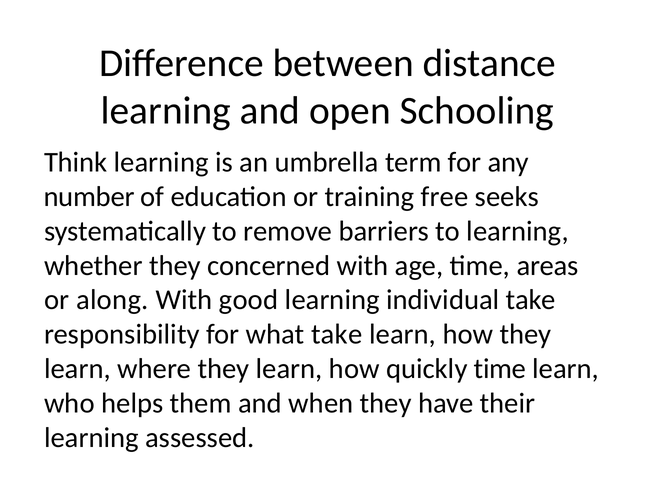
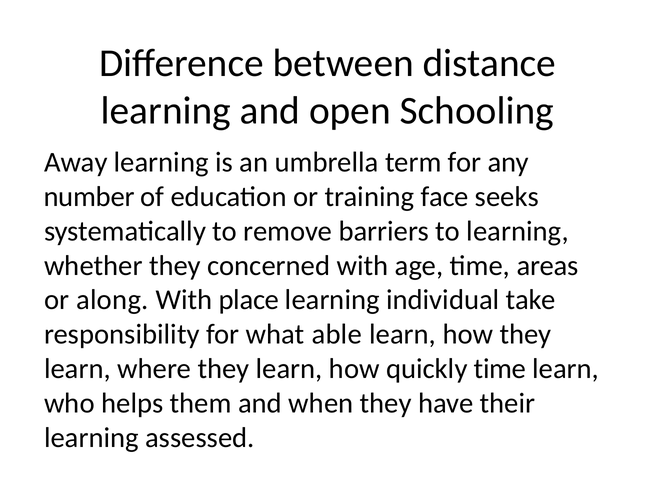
Think: Think -> Away (76, 162)
free: free -> face (445, 197)
good: good -> place (249, 300)
what take: take -> able (337, 334)
